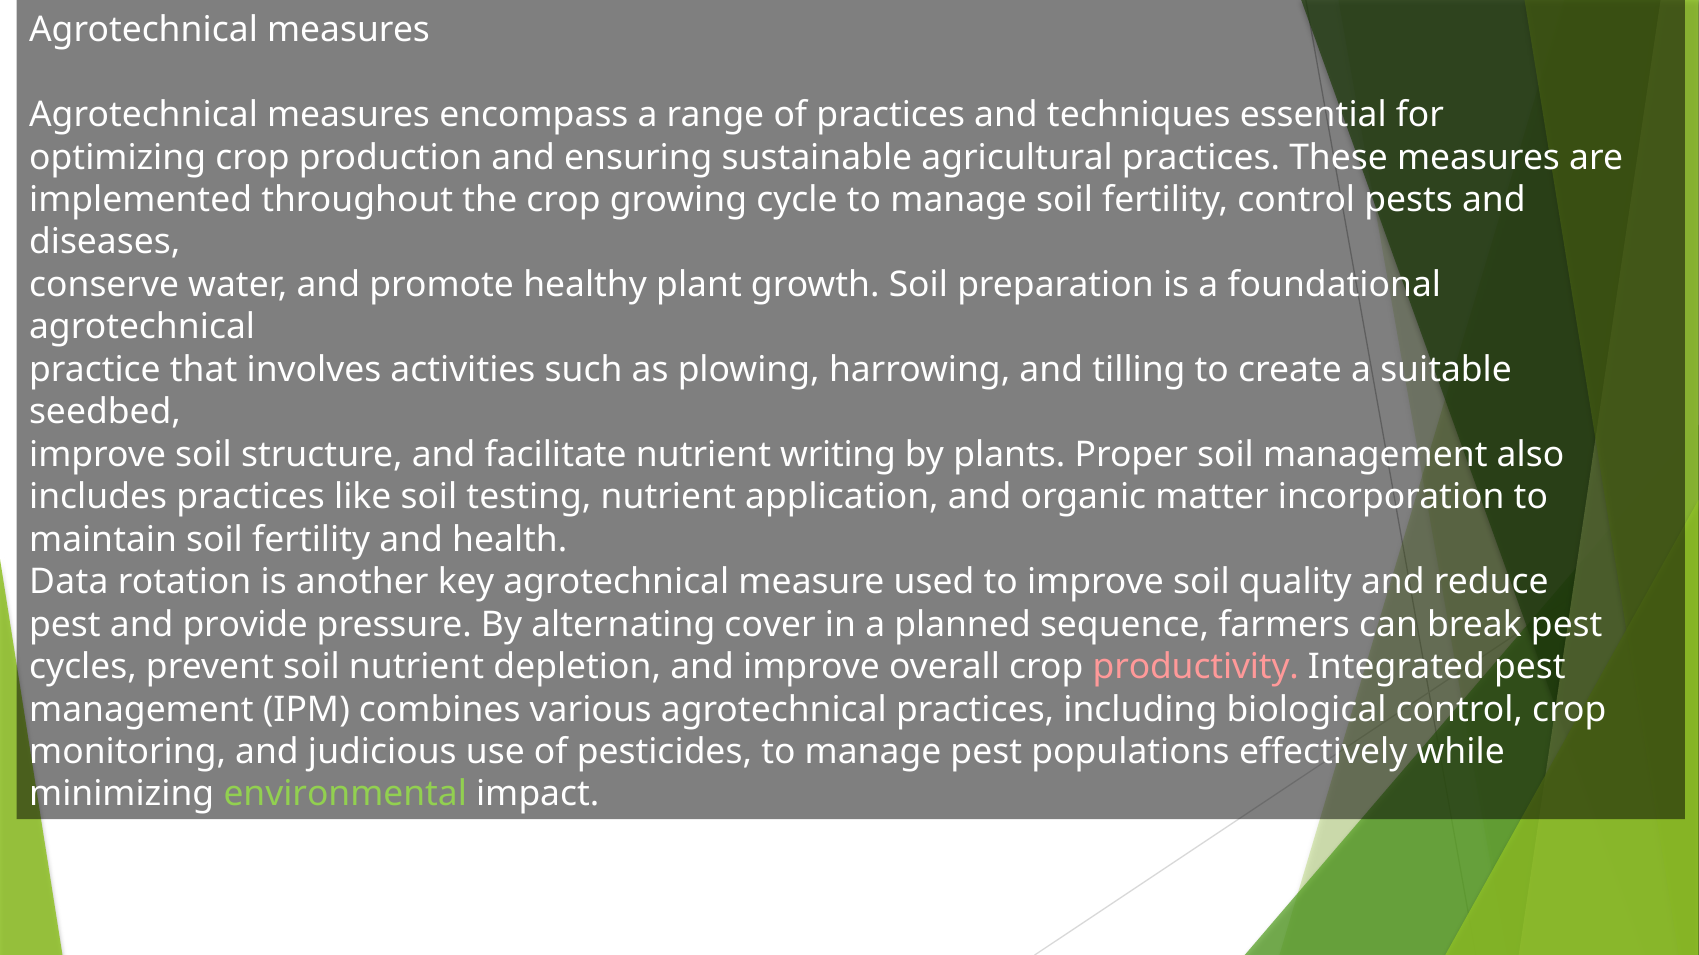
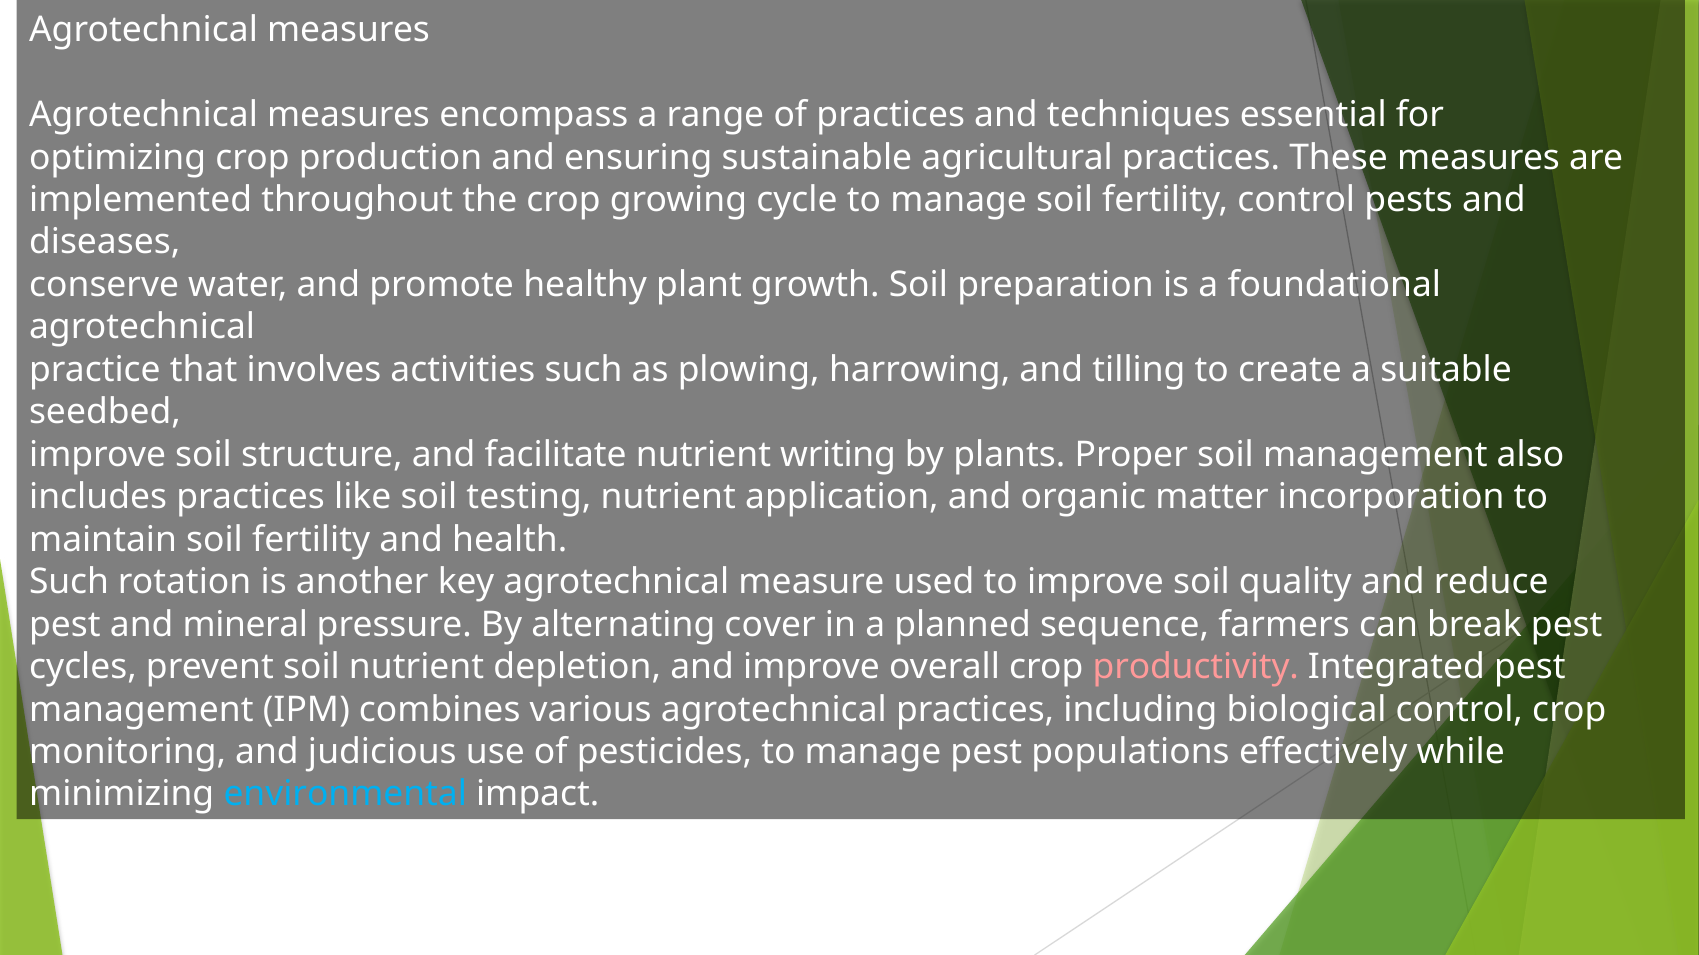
Data: Data -> Such (69, 582)
provide: provide -> mineral (245, 625)
environmental colour: light green -> light blue (345, 795)
